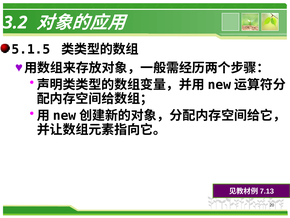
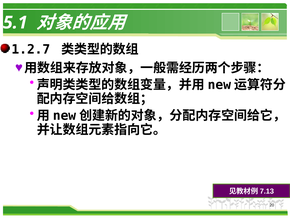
3.2: 3.2 -> 5.1 (15, 23)
5.1.5: 5.1.5 -> 1.2.7 (31, 49)
